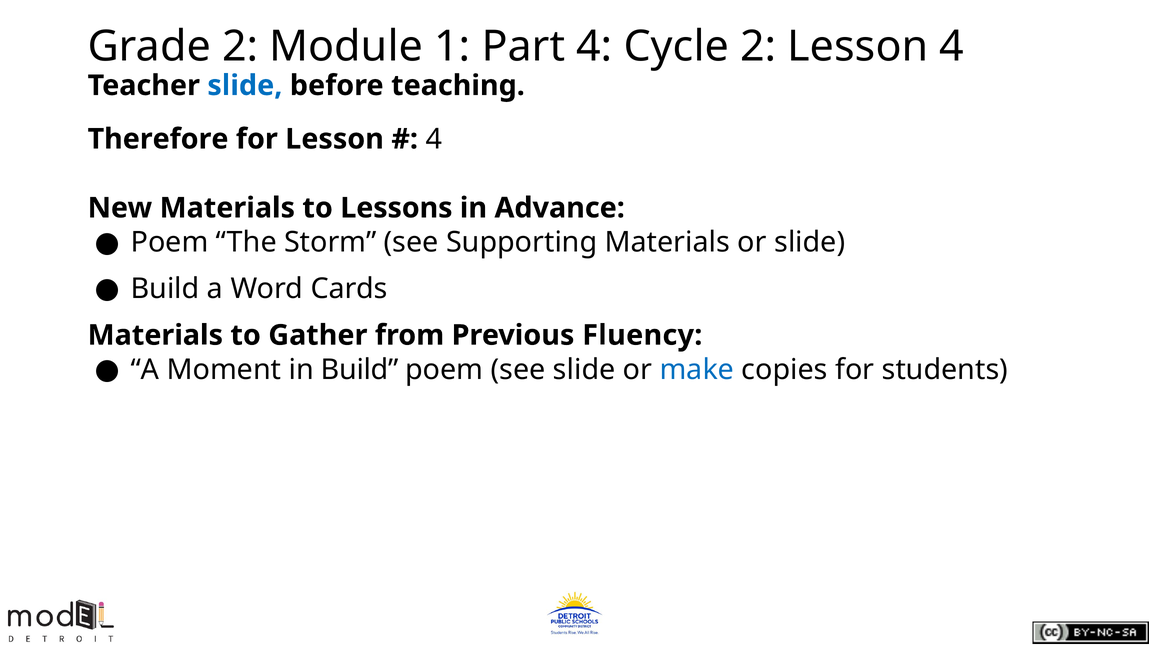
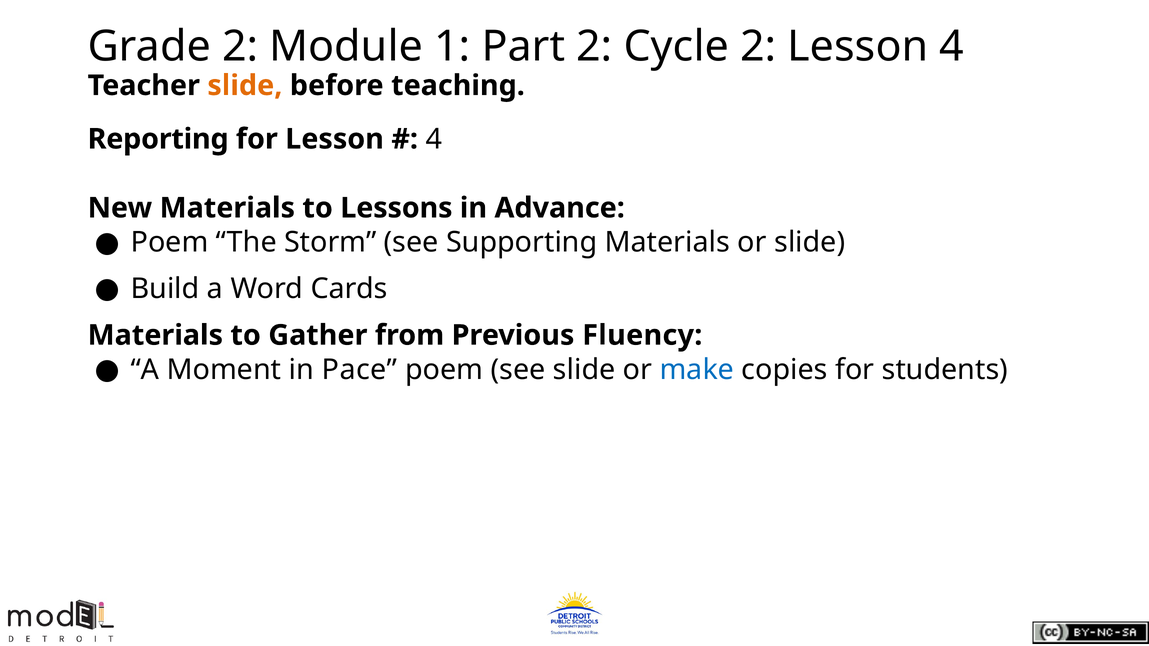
Part 4: 4 -> 2 (594, 47)
slide colour: blue -> orange (245, 86)
Therefore: Therefore -> Reporting (158, 139)
in Build: Build -> Pace (359, 370)
